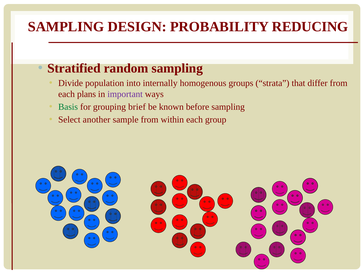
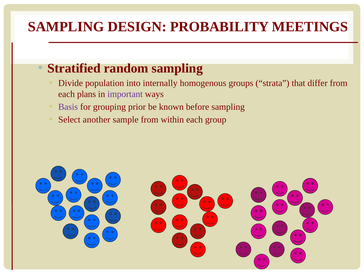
REDUCING: REDUCING -> MEETINGS (310, 27)
Basis colour: green -> purple (68, 107)
brief: brief -> prior (137, 107)
